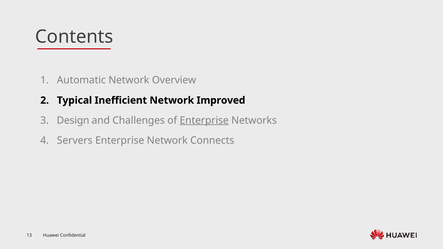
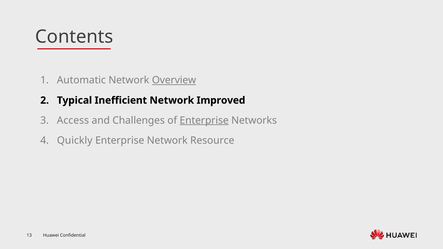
Overview underline: none -> present (174, 80)
Design: Design -> Access (73, 120)
Servers: Servers -> Quickly (75, 141)
Connects: Connects -> Resource (212, 141)
